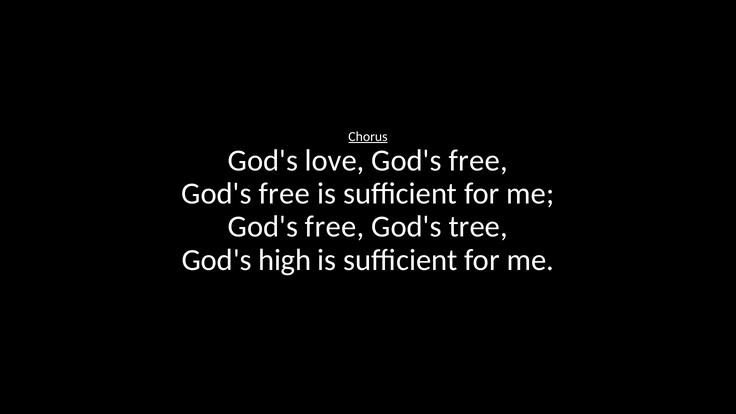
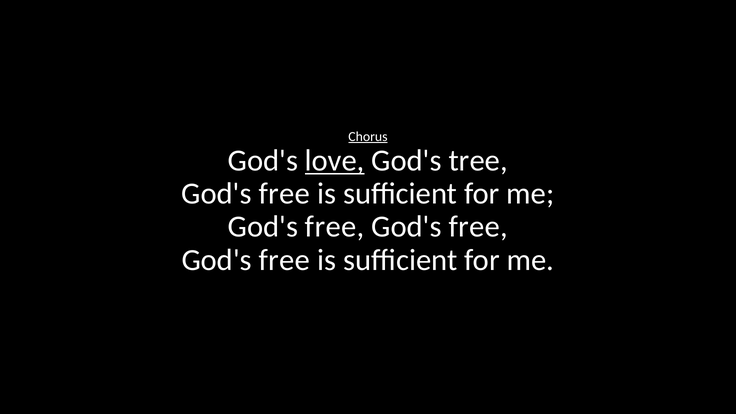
love underline: none -> present (335, 161)
free: free -> tree (478, 161)
tree: tree -> free (478, 227)
high: high -> free (284, 260)
